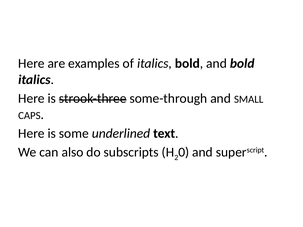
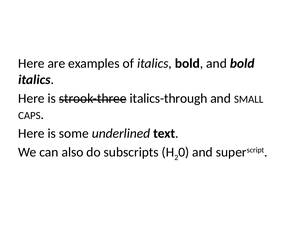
some-through: some-through -> italics-through (168, 99)
